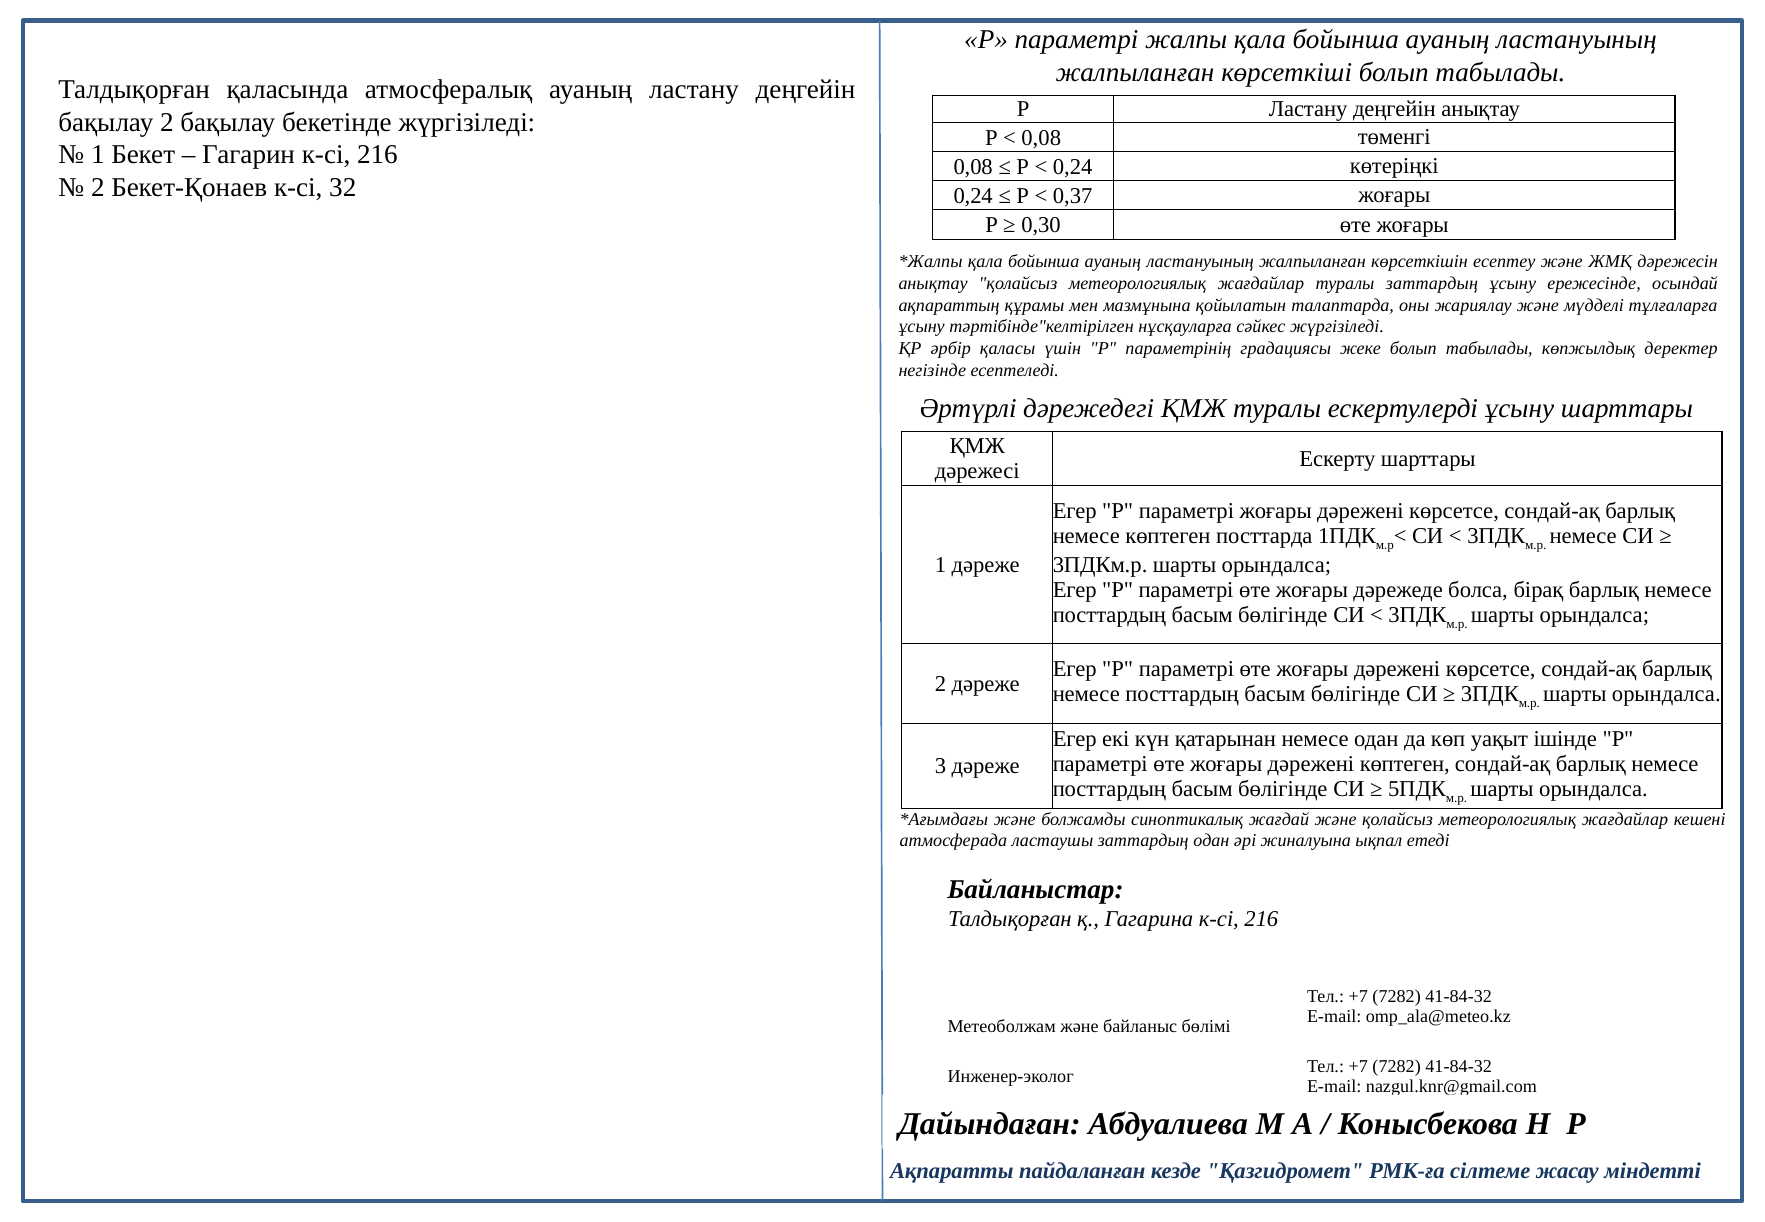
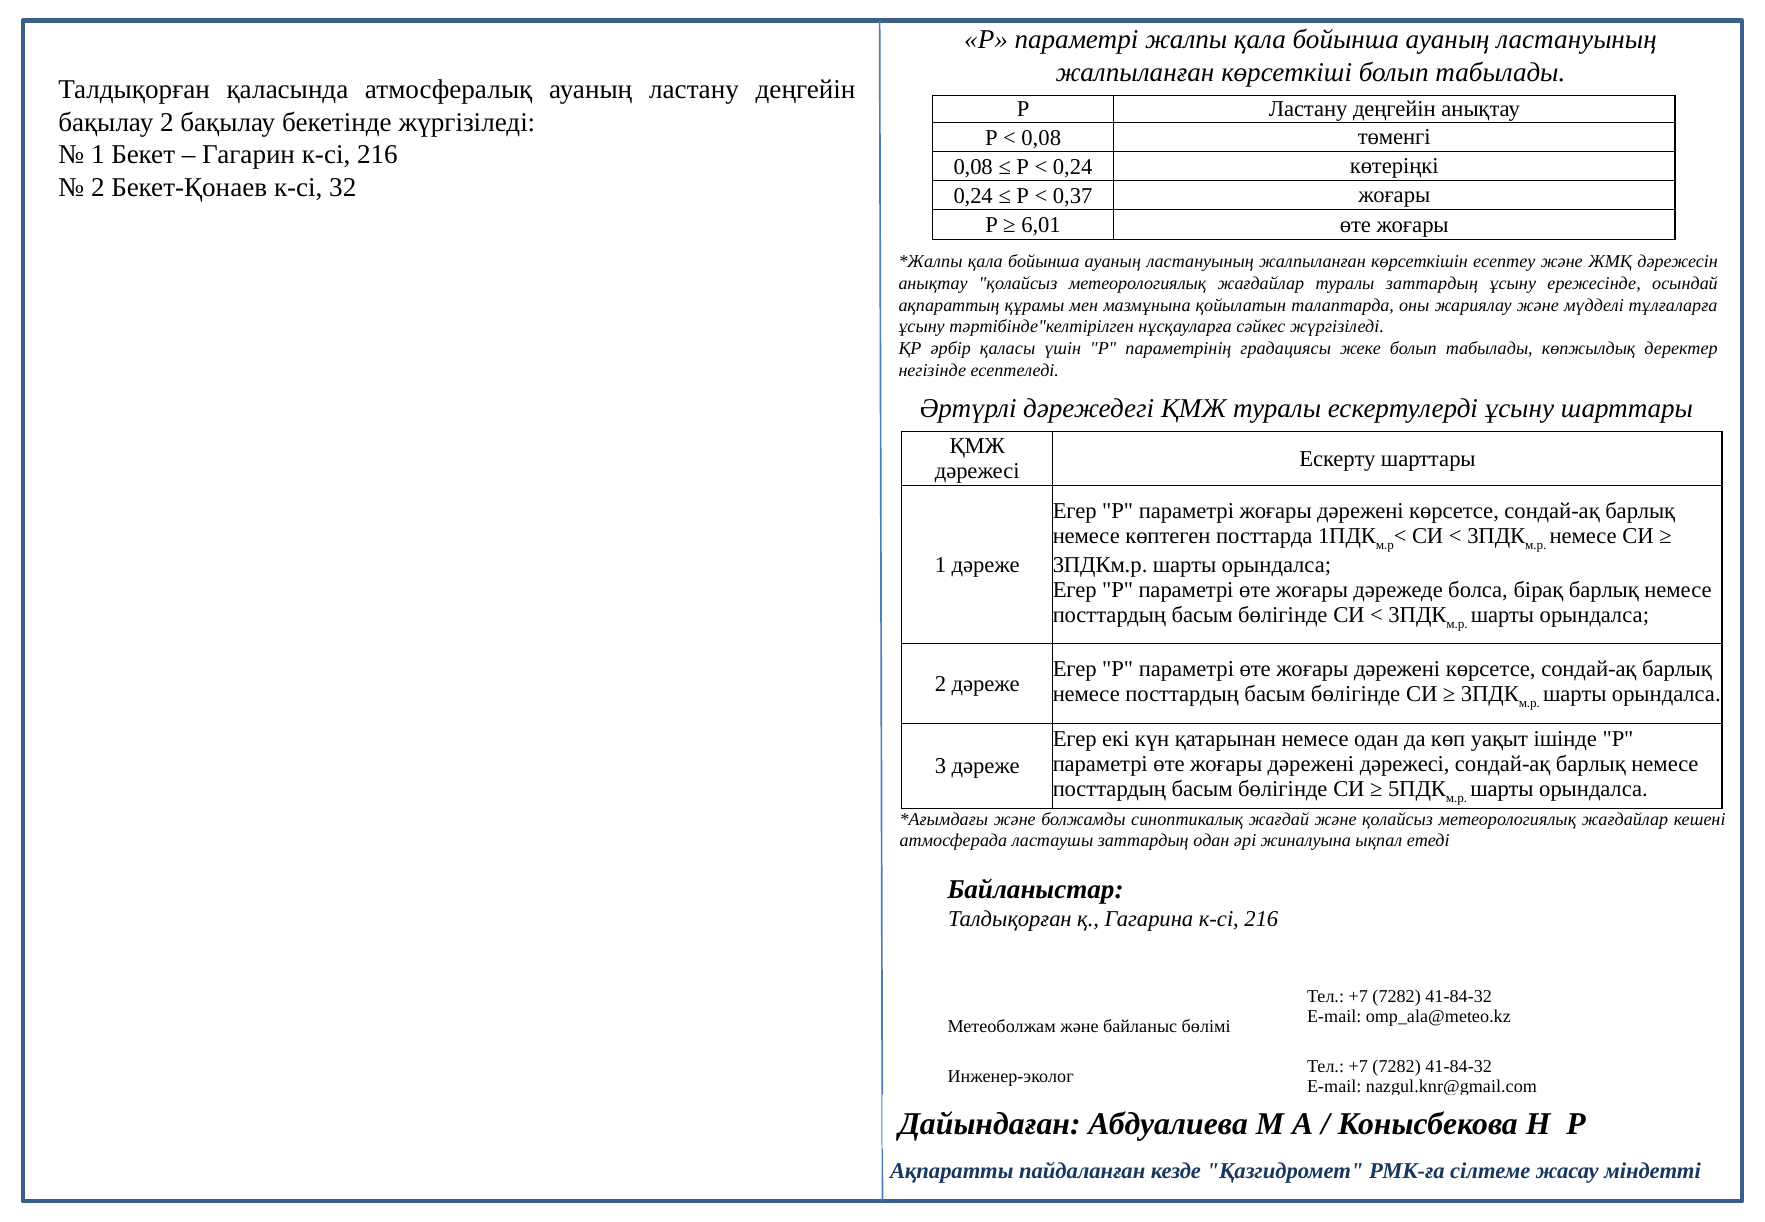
0,30: 0,30 -> 6,01 (1041, 225)
дәрежені көптеген: көптеген -> дәрежесі (1405, 764)
